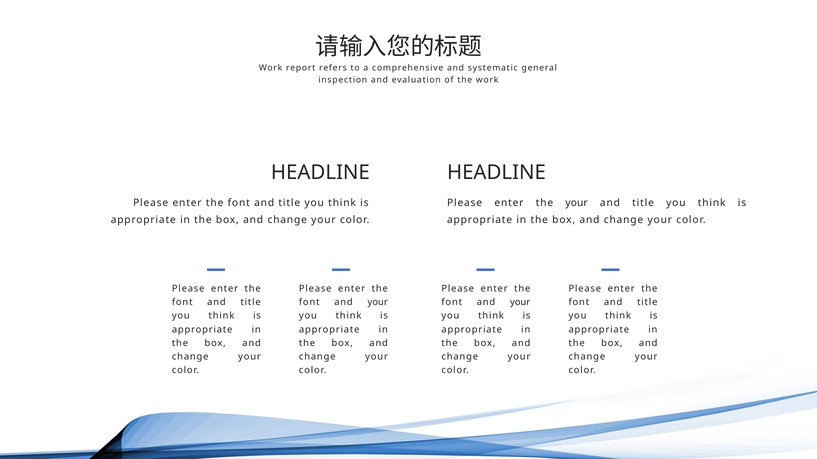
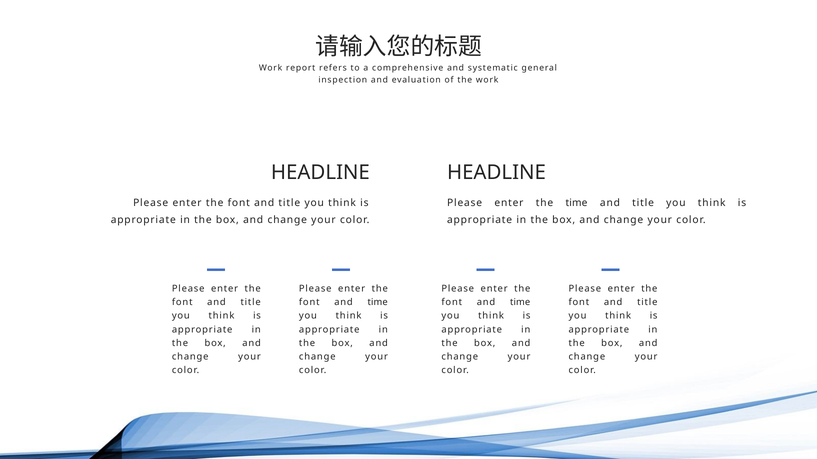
the your: your -> time (577, 203)
your: your -> time (378, 303)
your: your -> time (520, 303)
